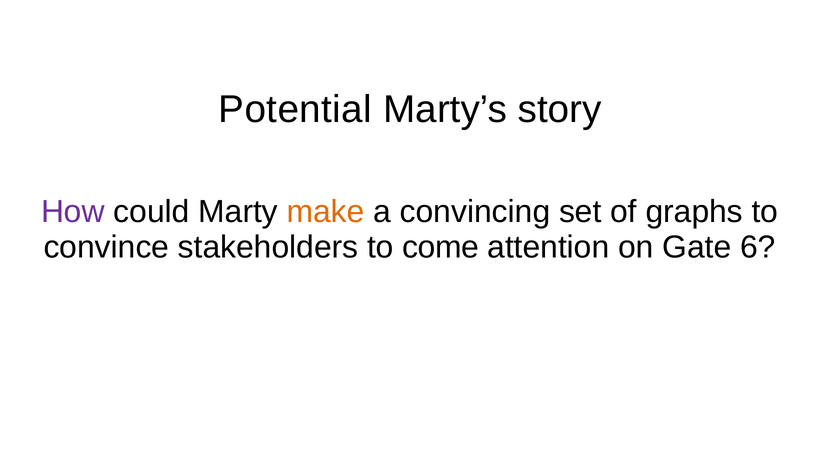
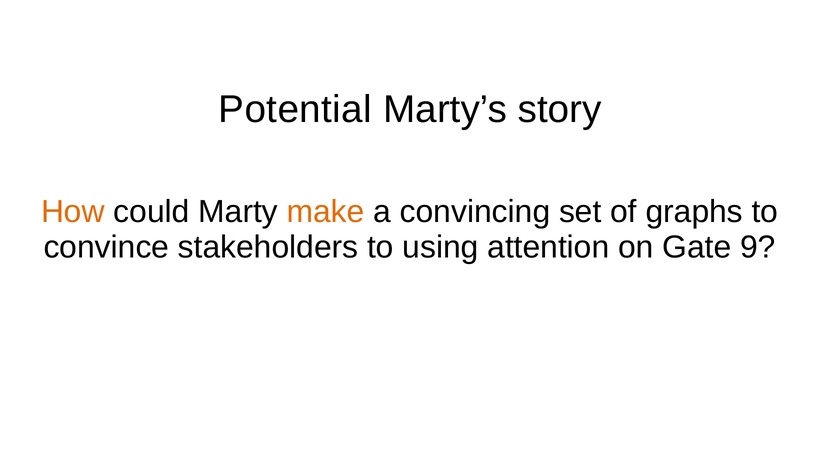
How colour: purple -> orange (73, 212)
come: come -> using (441, 248)
6: 6 -> 9 (758, 248)
